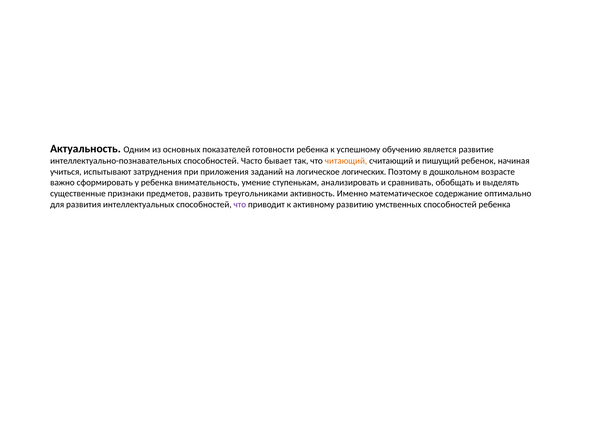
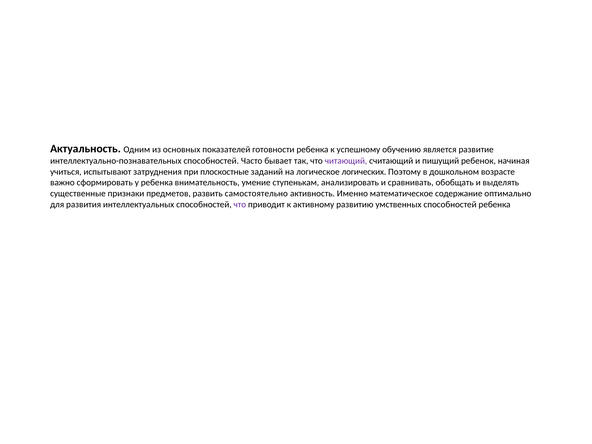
читающий colour: orange -> purple (346, 161)
приложения: приложения -> плоскостные (225, 172)
треугольниками: треугольниками -> самостоятельно (256, 193)
